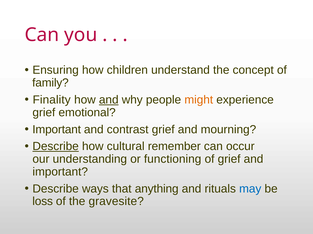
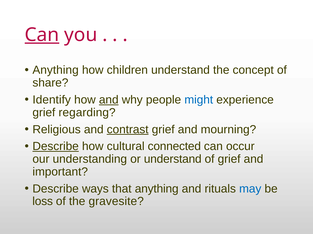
Can underline: none -> present (42, 35)
Ensuring: Ensuring -> Anything (56, 70)
family: family -> share (50, 83)
Finality: Finality -> Identify (52, 100)
might colour: orange -> blue (199, 100)
emotional: emotional -> regarding (87, 113)
Important: Important -> Religious (57, 130)
contrast underline: none -> present (128, 130)
remember: remember -> connected (174, 147)
or functioning: functioning -> understand (173, 160)
